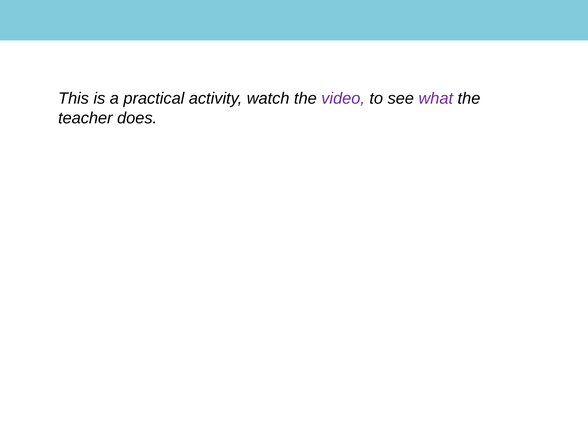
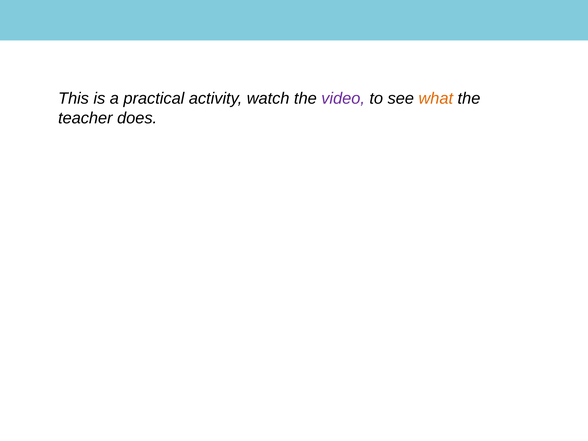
what colour: purple -> orange (436, 98)
